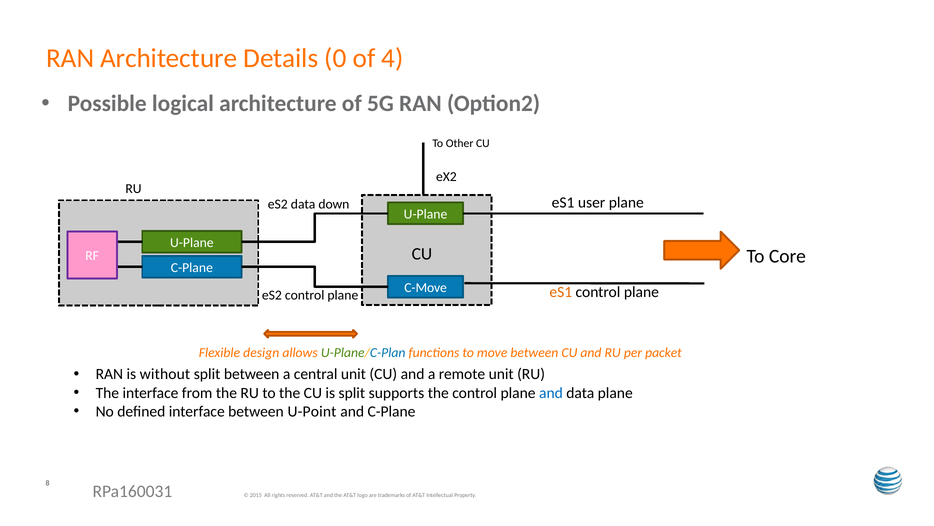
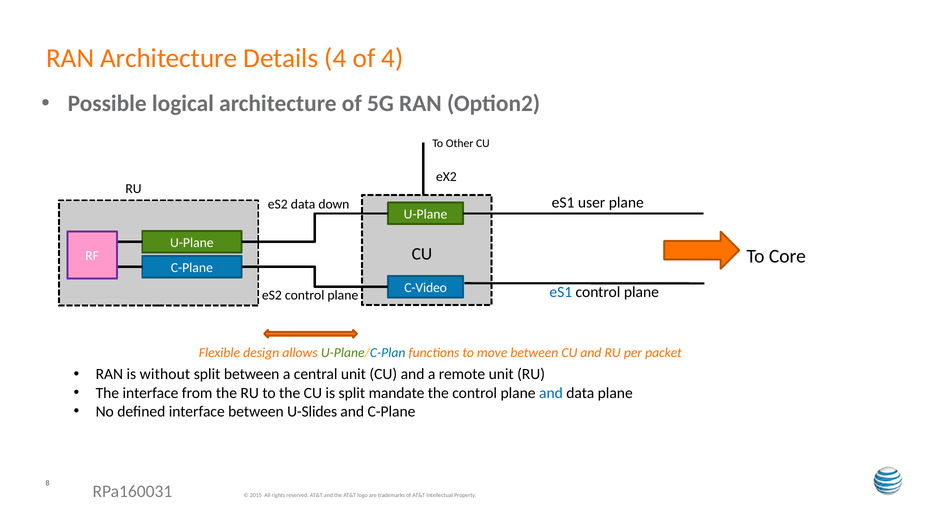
Details 0: 0 -> 4 (336, 58)
C-Move: C-Move -> C-Video (426, 288)
eS1 colour: orange -> blue (561, 292)
supports: supports -> mandate (397, 393)
U-Point: U-Point -> U-Slides (312, 412)
